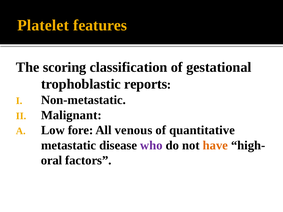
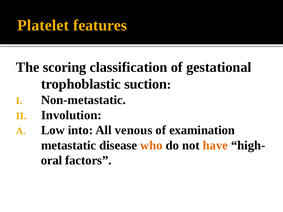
reports: reports -> suction (146, 84)
Malignant: Malignant -> Involution (71, 115)
fore: fore -> into (80, 130)
quantitative: quantitative -> examination (202, 130)
who colour: purple -> orange (151, 145)
